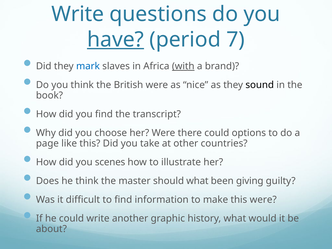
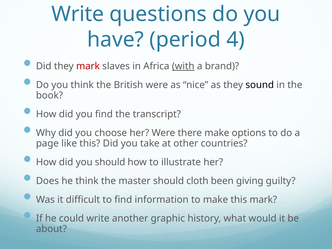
have underline: present -> none (115, 40)
7: 7 -> 4 (236, 40)
mark colour: blue -> red (88, 66)
there could: could -> make (217, 133)
you scenes: scenes -> should (110, 162)
should what: what -> cloth (197, 181)
this were: were -> mark (263, 200)
